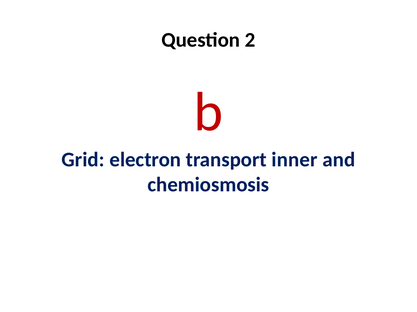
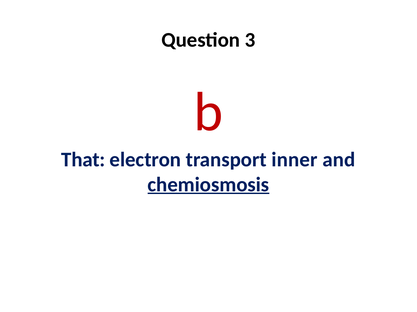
2: 2 -> 3 (250, 40)
Grid: Grid -> That (83, 160)
chemiosmosis underline: none -> present (208, 185)
